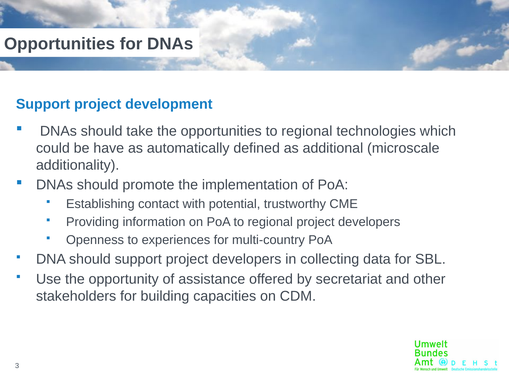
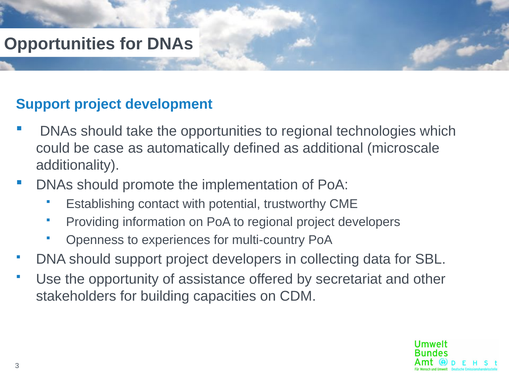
have: have -> case (109, 148)
